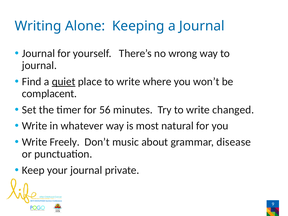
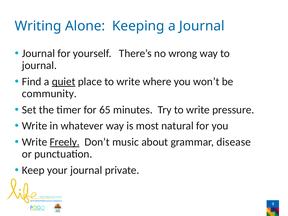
complacent: complacent -> community (49, 94)
56: 56 -> 65 (105, 110)
changed: changed -> pressure (233, 110)
Freely underline: none -> present (65, 142)
